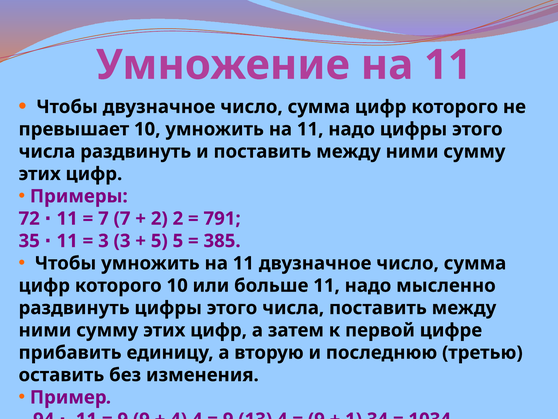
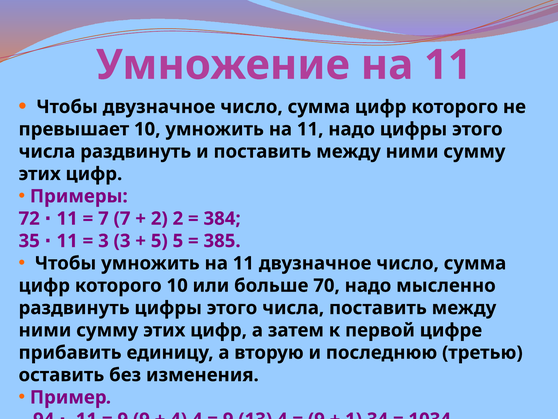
791: 791 -> 384 (222, 218)
больше 11: 11 -> 70 (327, 285)
